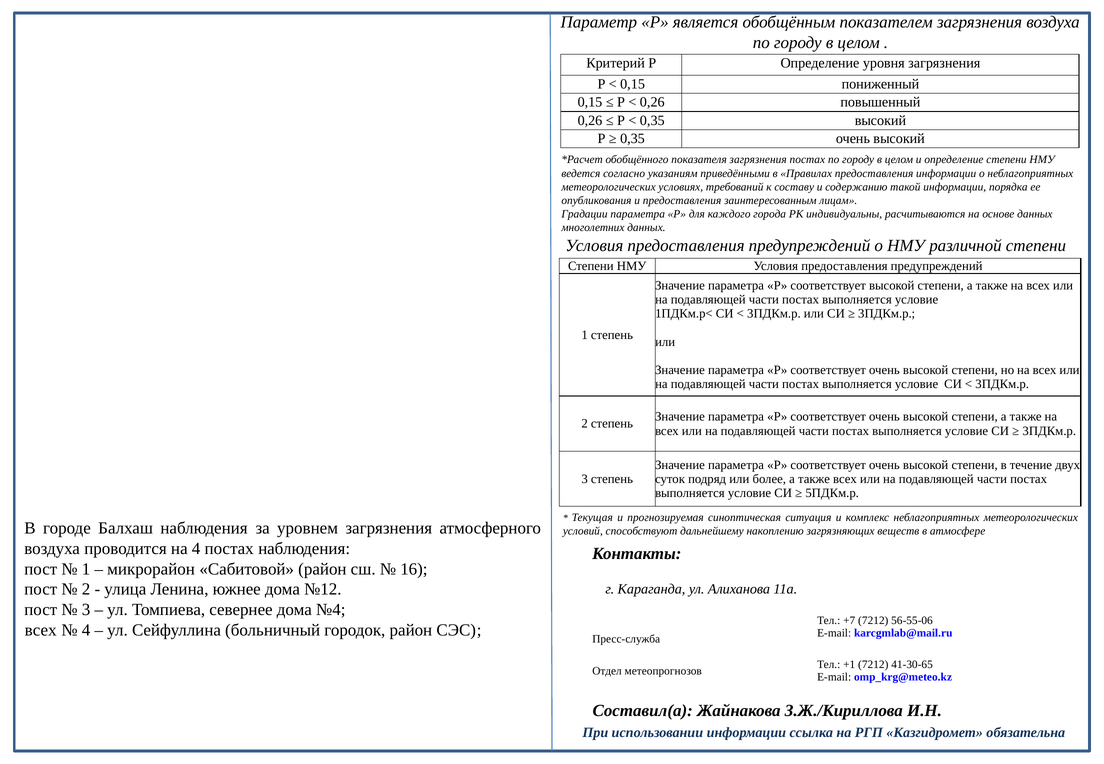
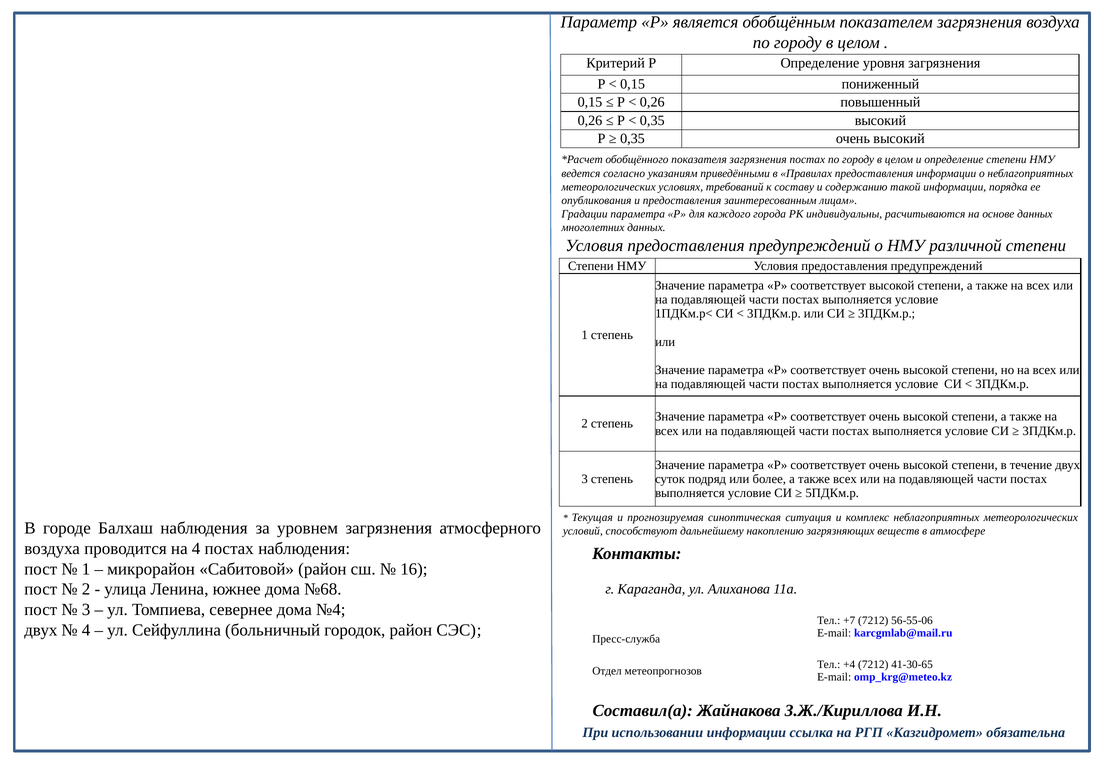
№12: №12 -> №68 (323, 590)
всех: всех -> двух (41, 630)
+1: +1 -> +4 (849, 665)
